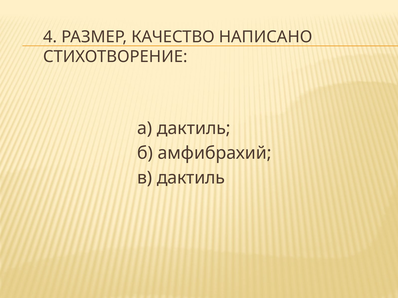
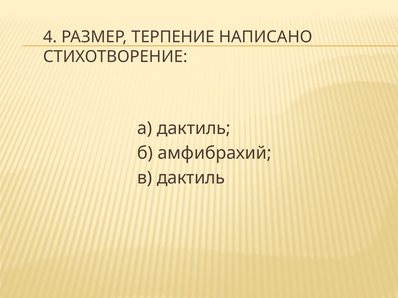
КАЧЕСТВО: КАЧЕСТВО -> ТЕРПЕНИЕ (173, 37)
